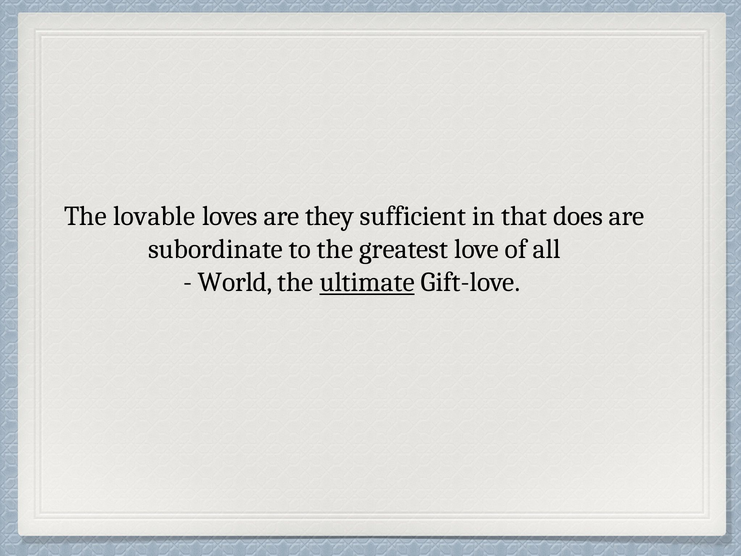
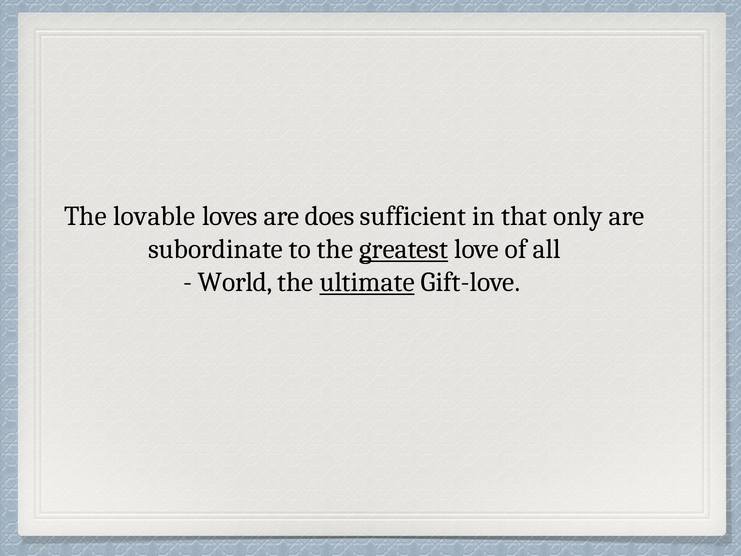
they: they -> does (330, 216)
does: does -> only (578, 216)
greatest underline: none -> present (404, 249)
